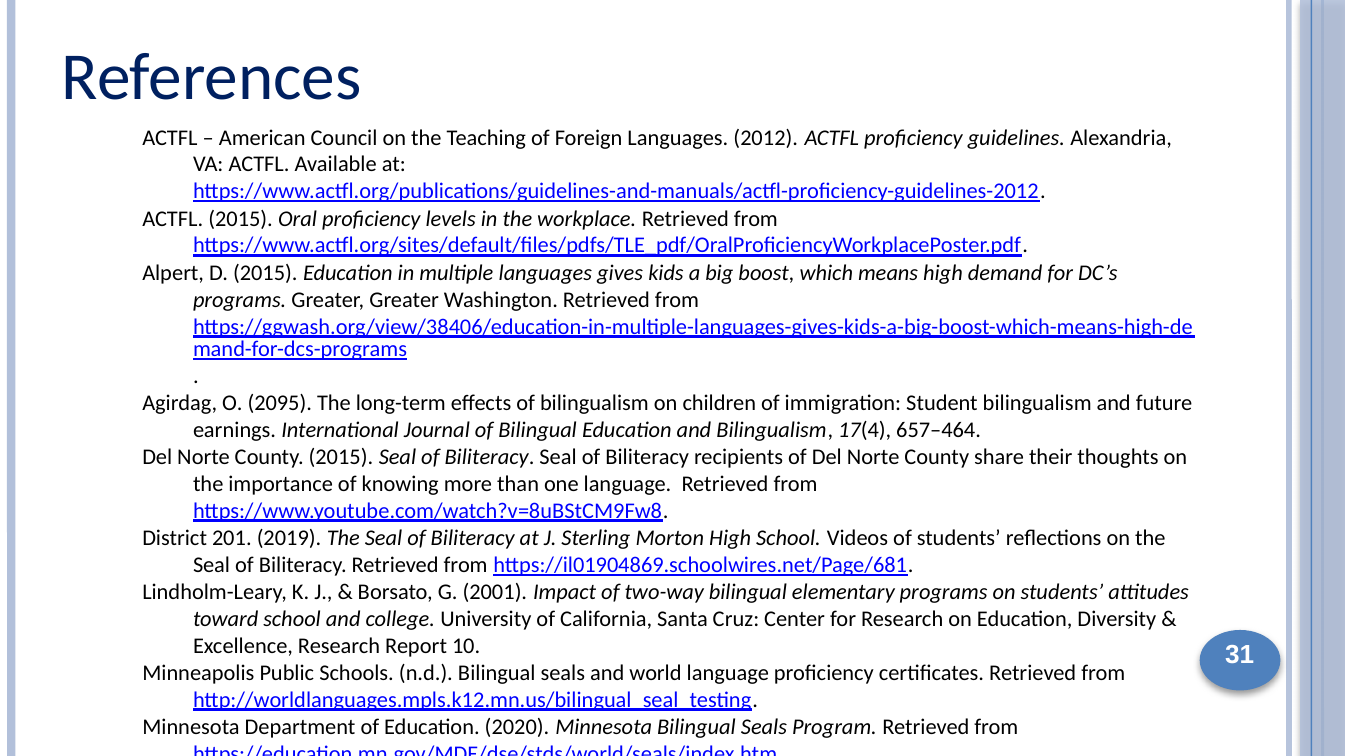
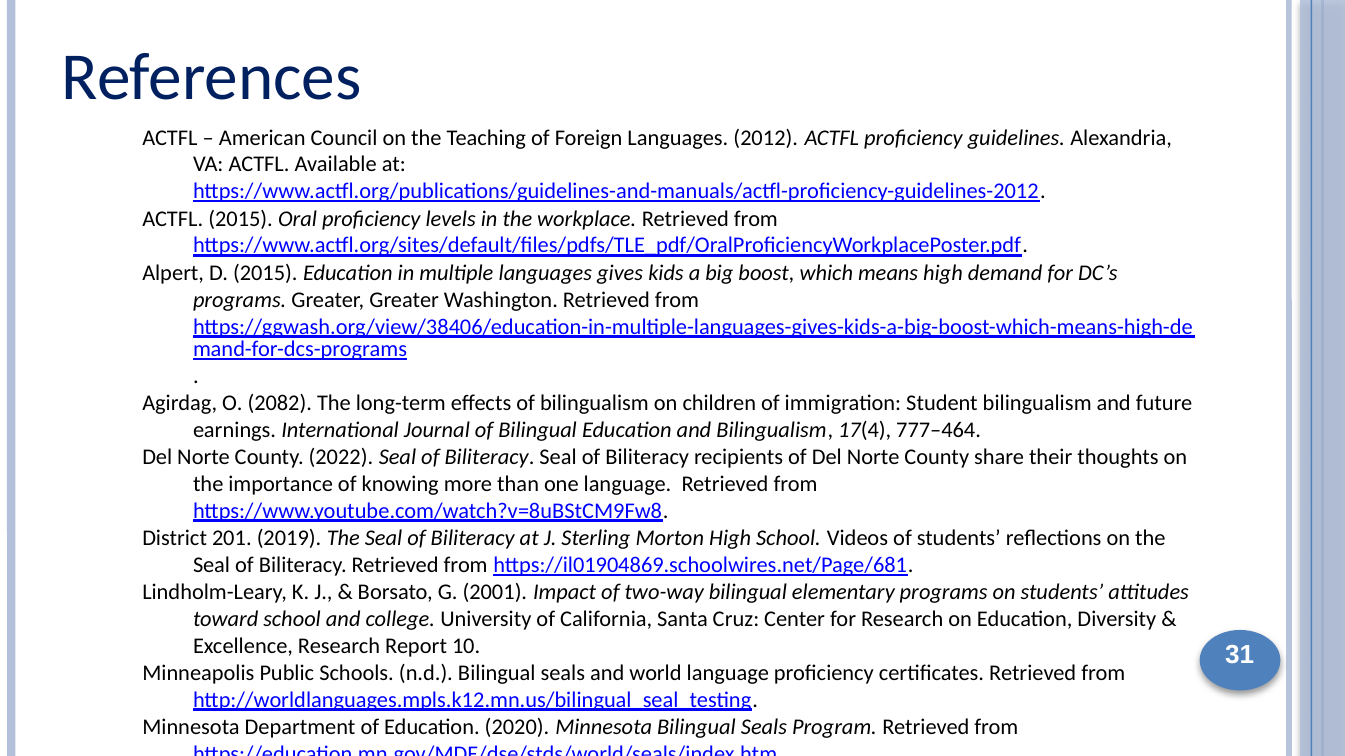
2095: 2095 -> 2082 (280, 404)
657–464: 657–464 -> 777–464 (939, 430)
County 2015: 2015 -> 2022 (341, 457)
